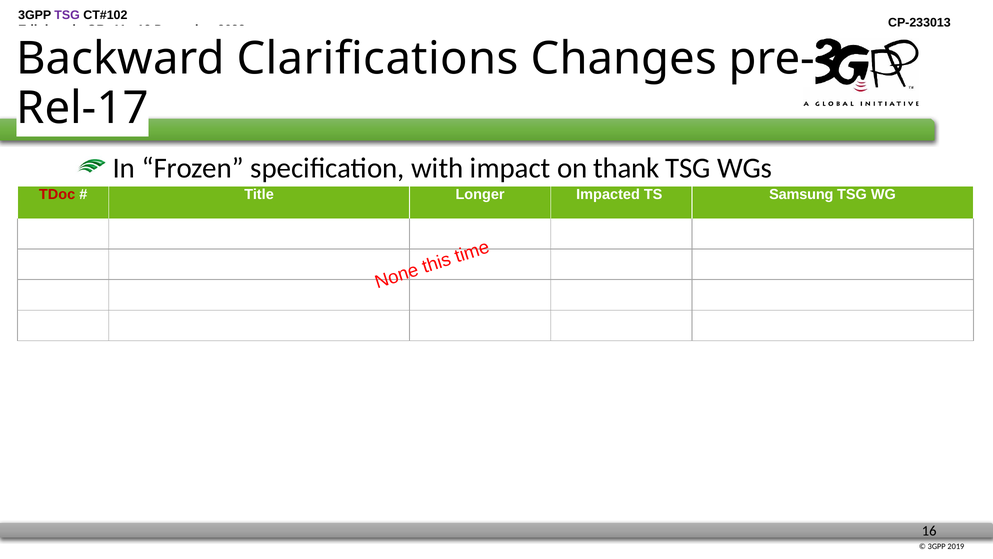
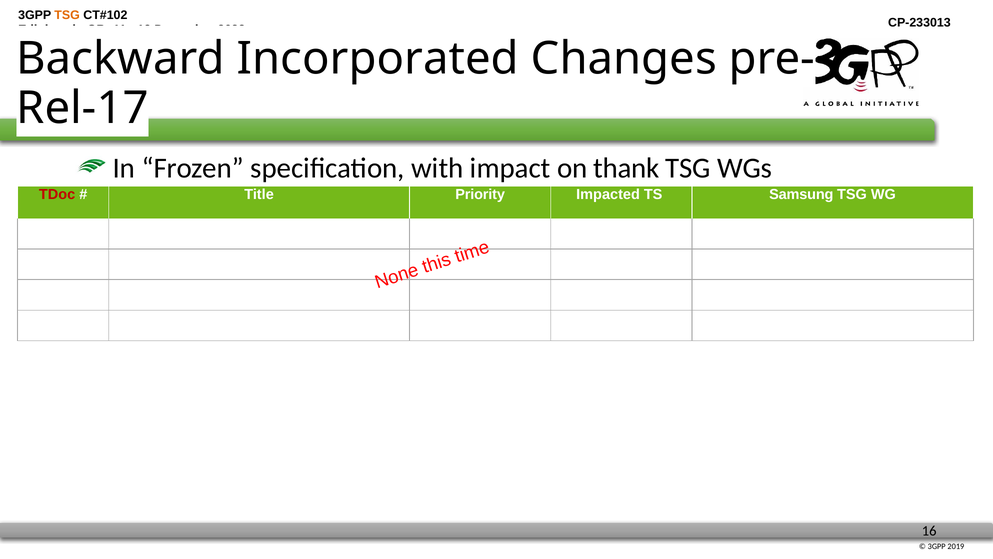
TSG colour: purple -> orange (67, 15)
Clarifications: Clarifications -> Incorporated (378, 59)
Longer: Longer -> Priority (480, 194)
